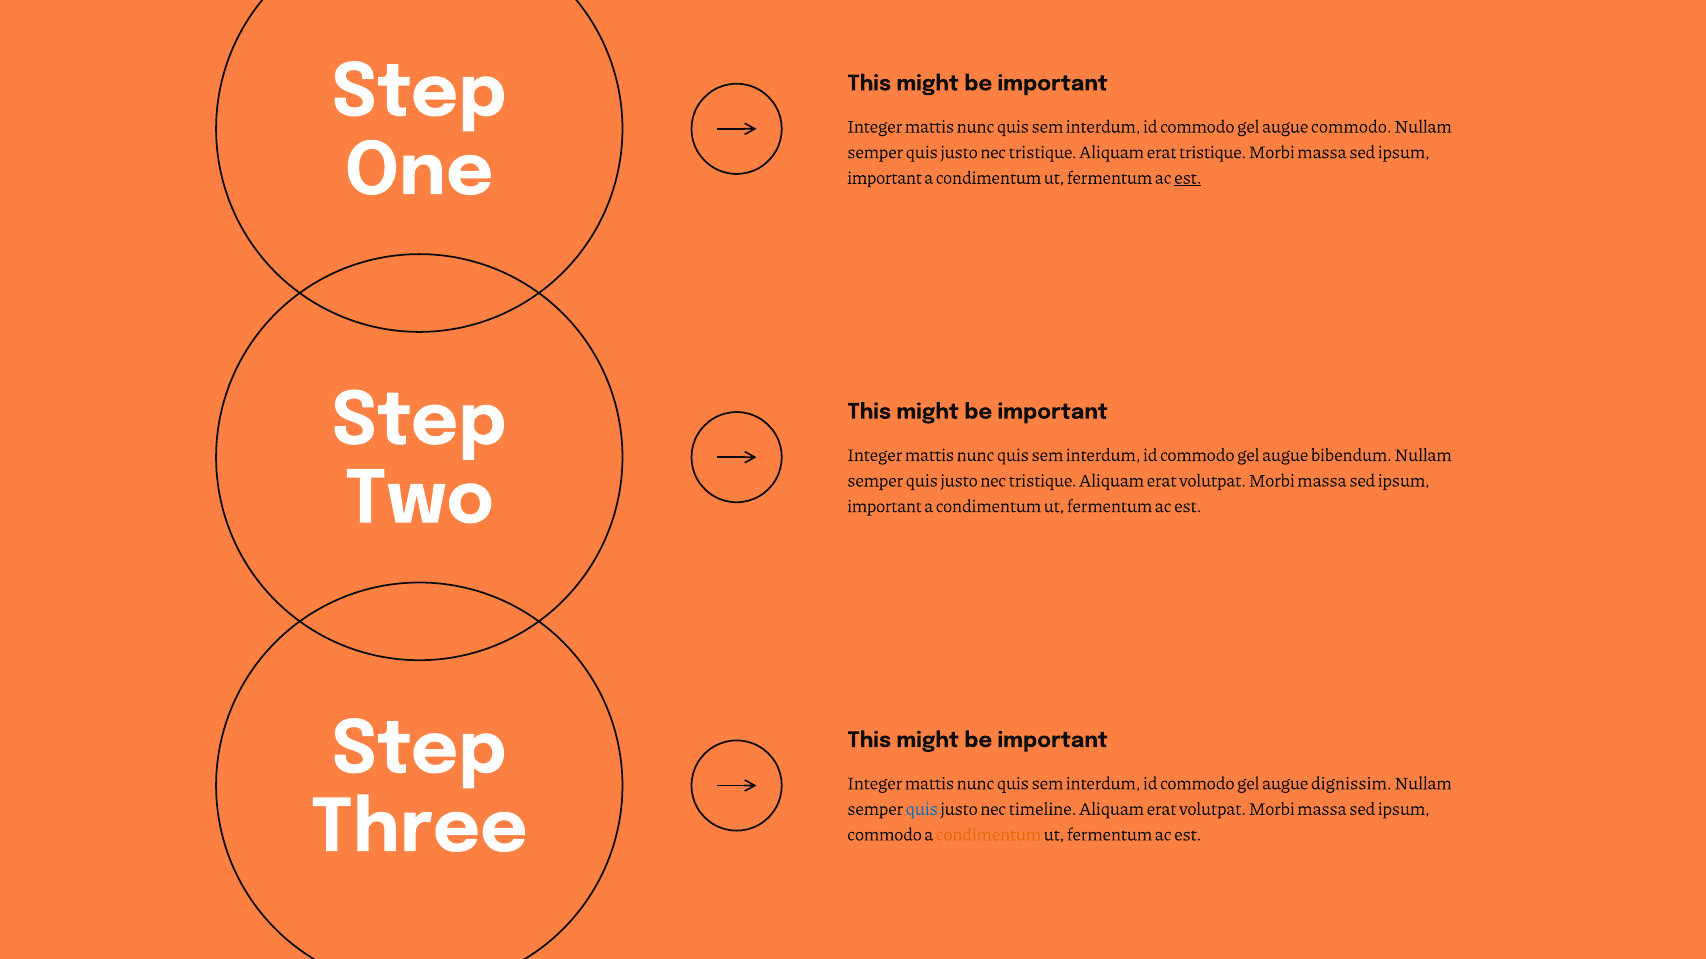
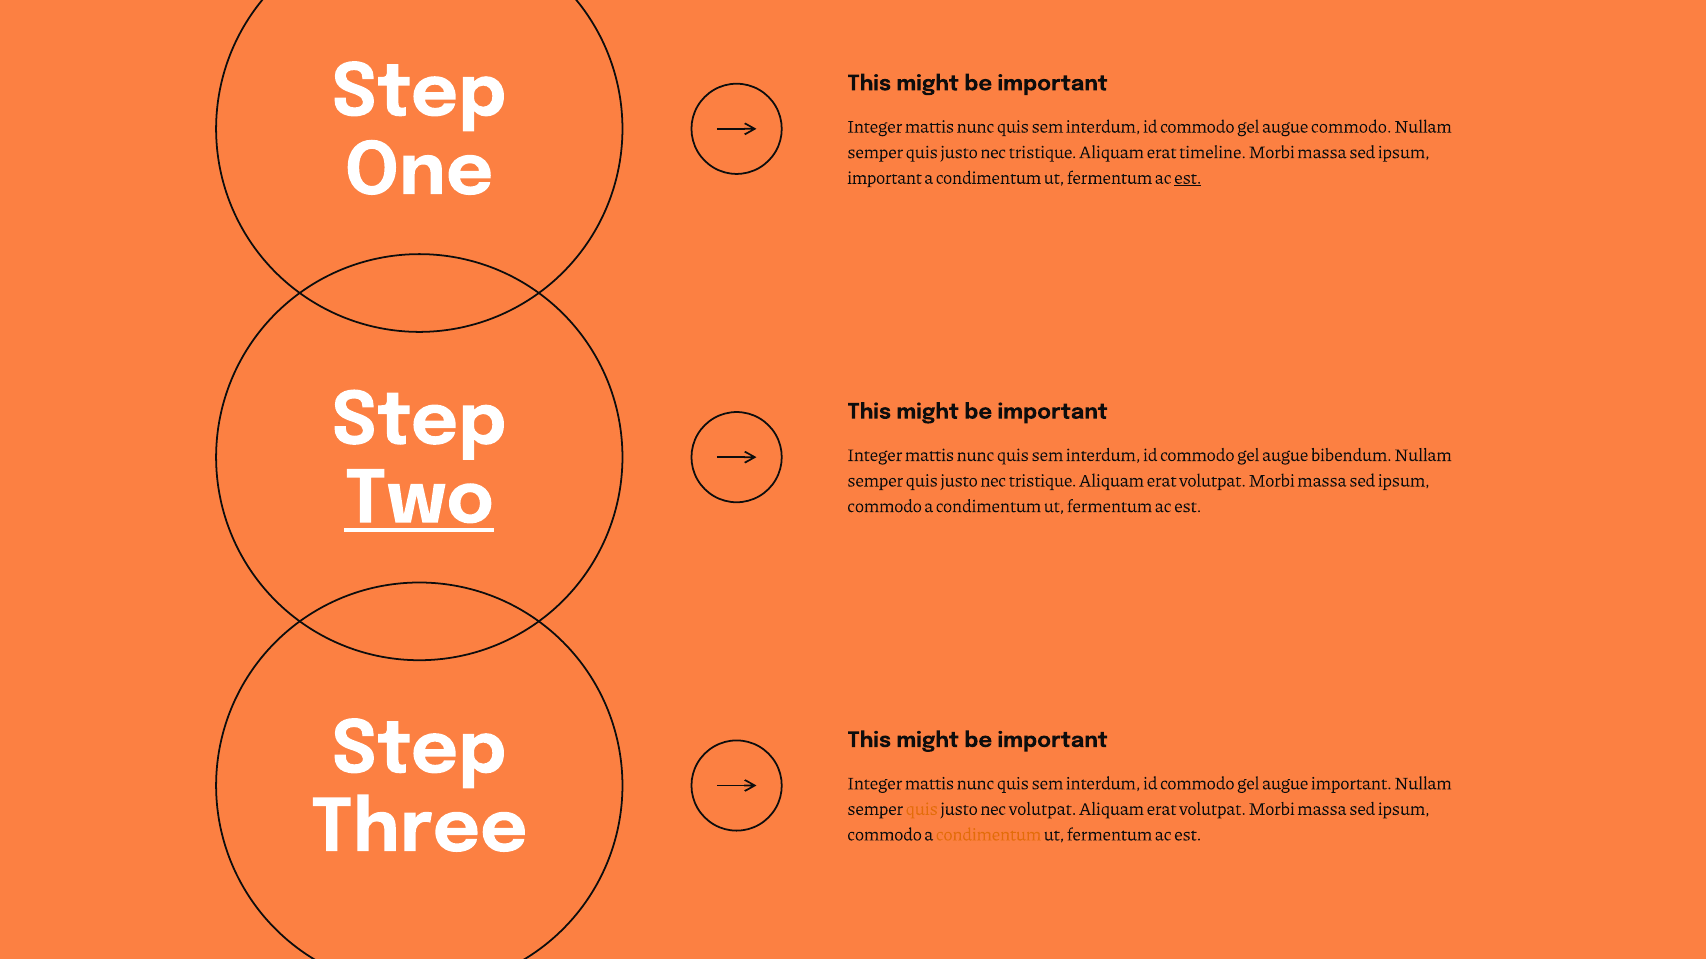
erat tristique: tristique -> timeline (1213, 152)
Two underline: none -> present (419, 499)
important: important -> commodo (885, 507)
augue dignissim: dignissim -> important (1351, 784)
quis colour: blue -> orange (922, 810)
nec timeline: timeline -> volutpat (1043, 810)
